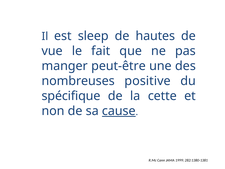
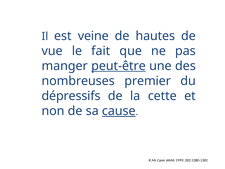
sleep: sleep -> veine (93, 36)
peut-être underline: none -> present (119, 66)
positive: positive -> premier (148, 81)
spécifique: spécifique -> dépressifs (71, 96)
